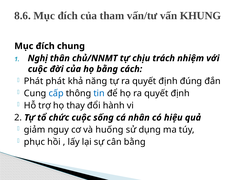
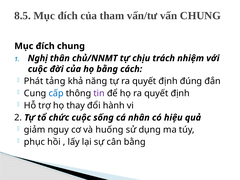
8.6: 8.6 -> 8.5 (23, 16)
vấn KHUNG: KHUNG -> CHUNG (200, 16)
Phát phát: phát -> tảng (56, 81)
tin colour: blue -> purple (99, 93)
